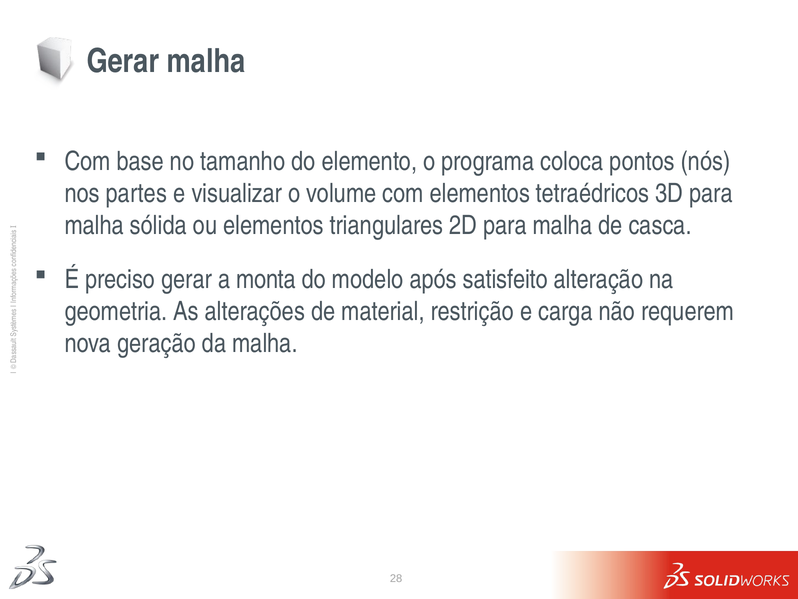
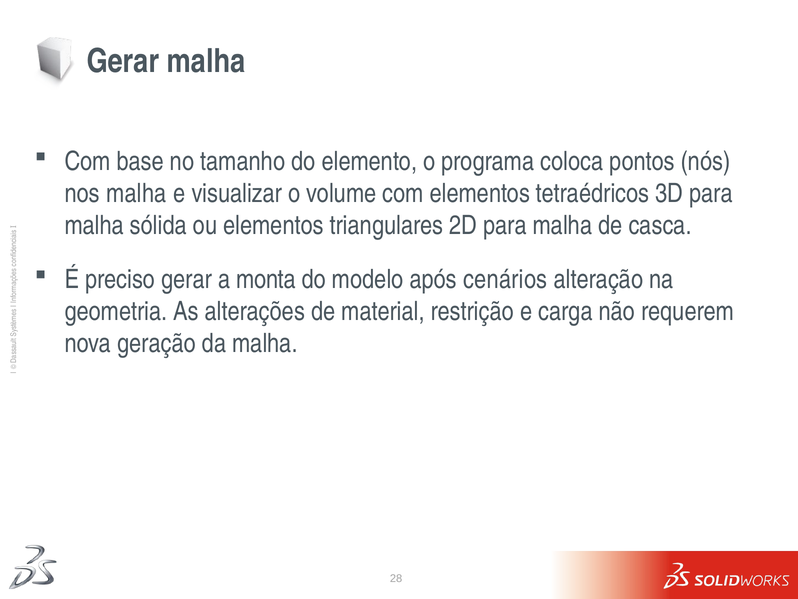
nos partes: partes -> malha (136, 193)
satisfeito: satisfeito -> cenários (505, 279)
